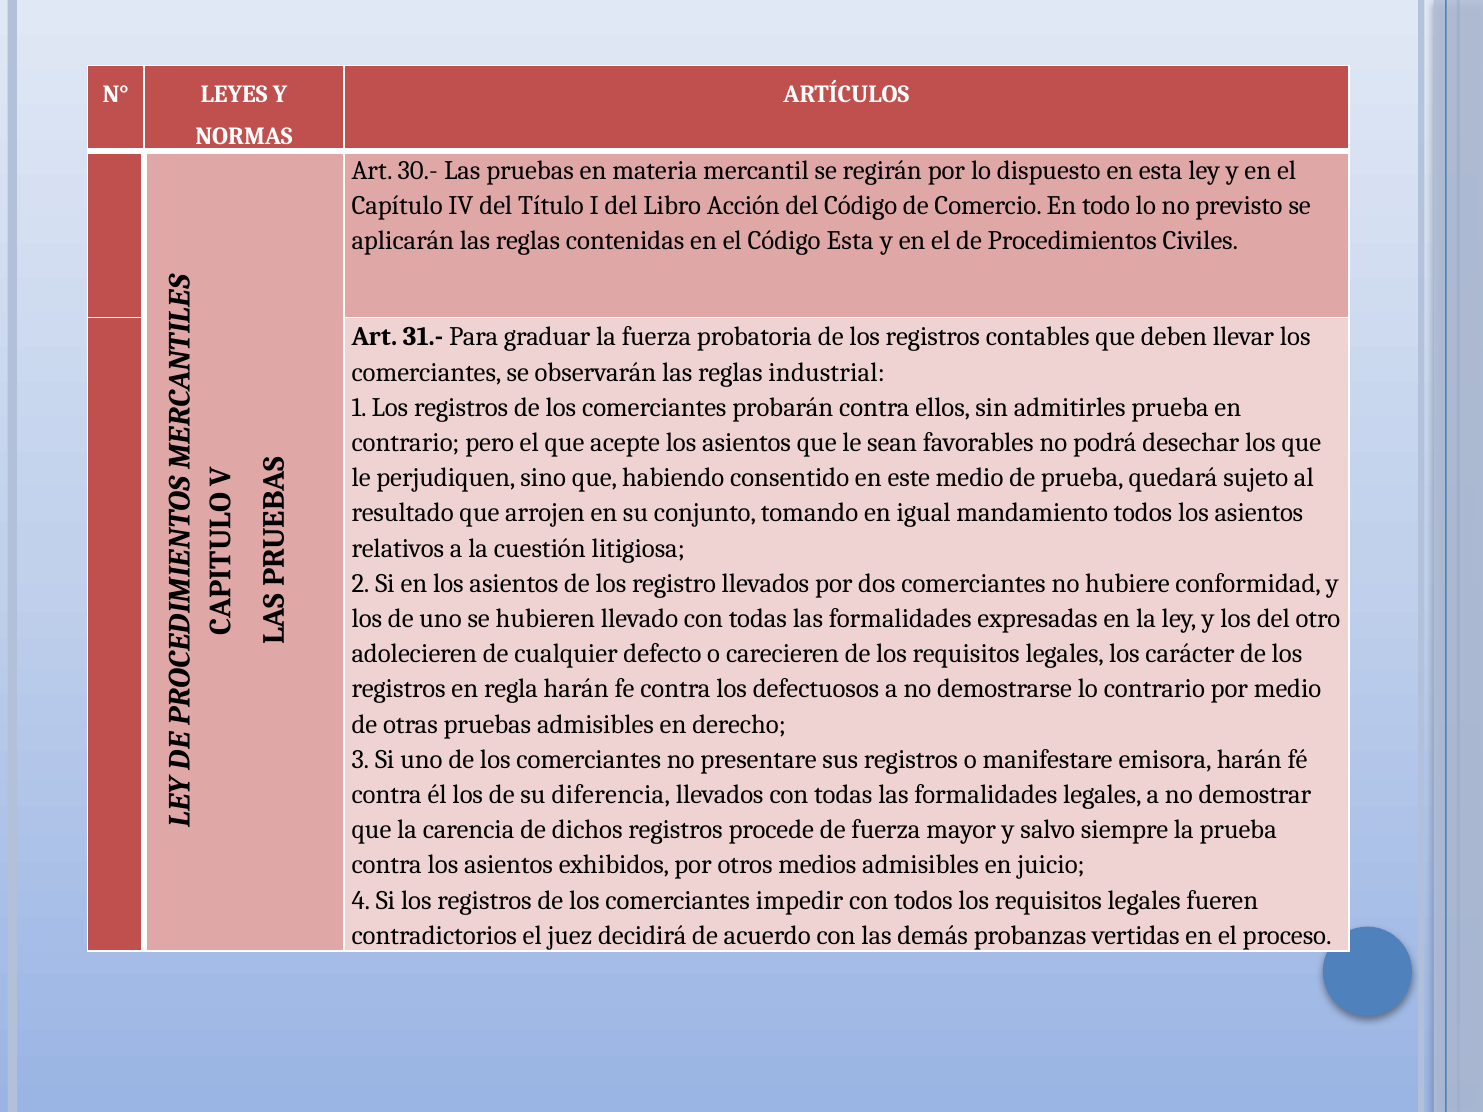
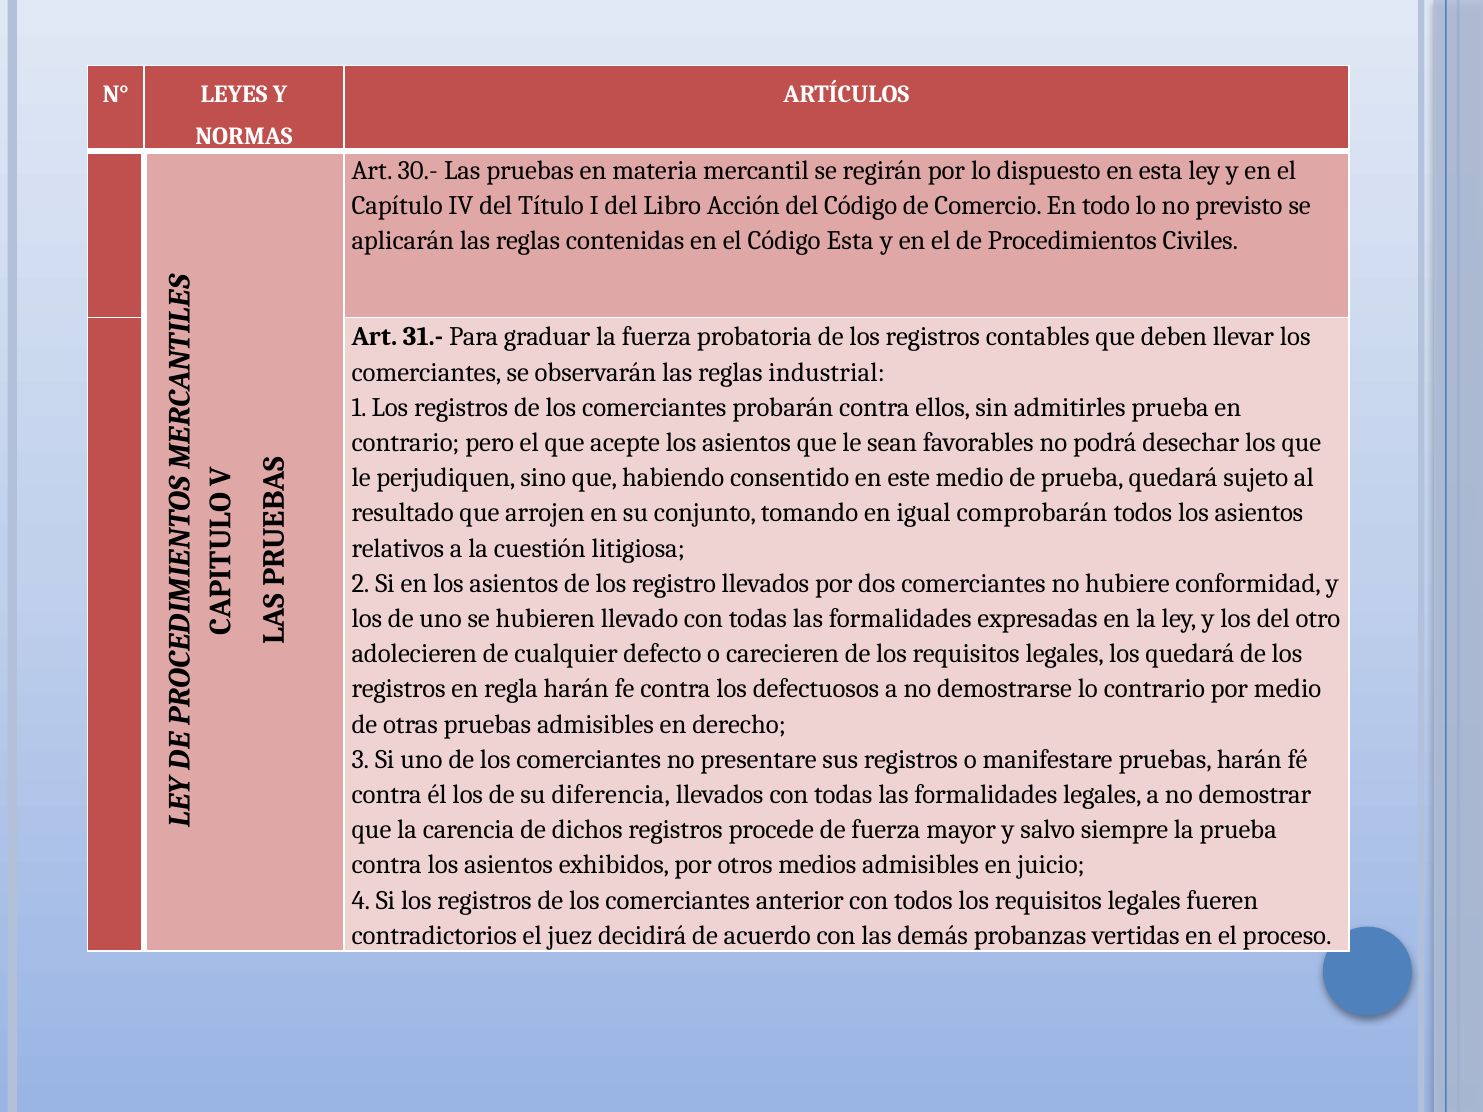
mandamiento: mandamiento -> comprobarán (1032, 513)
los carácter: carácter -> quedará (1190, 654)
manifestare emisora: emisora -> pruebas (1165, 760)
impedir: impedir -> anterior (800, 901)
